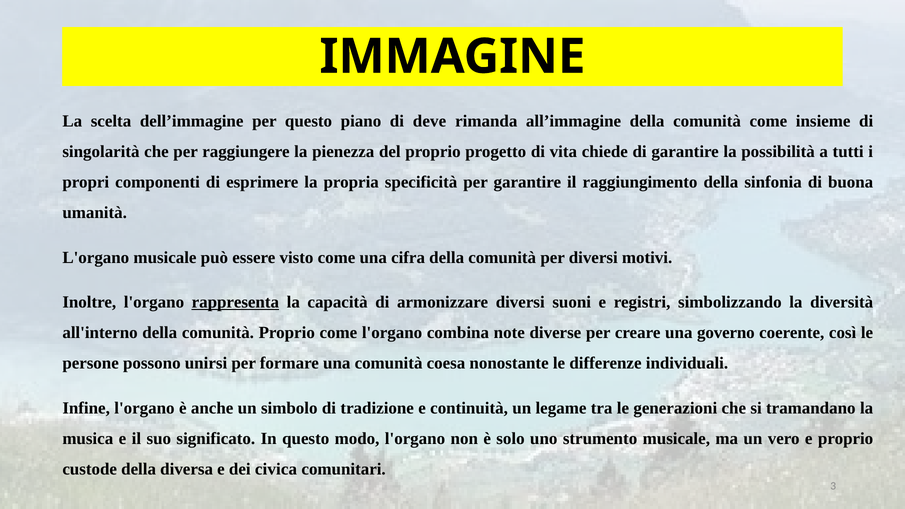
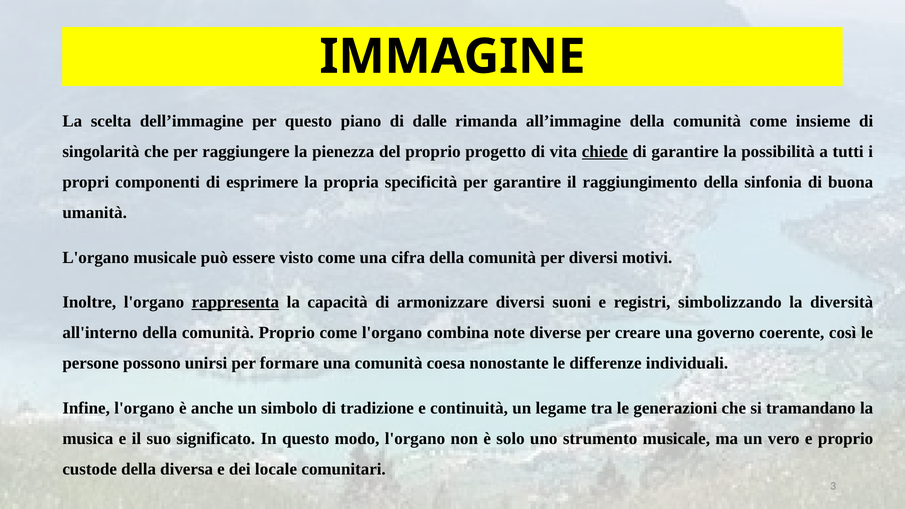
deve: deve -> dalle (430, 121)
chiede underline: none -> present (605, 152)
civica: civica -> locale (276, 469)
